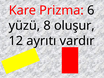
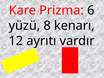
oluşur: oluşur -> kenarı (74, 26)
